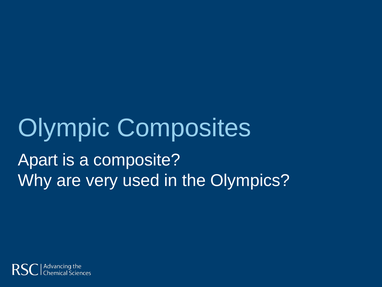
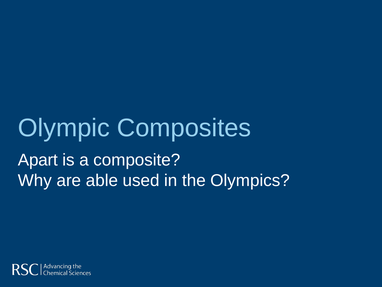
very: very -> able (102, 180)
